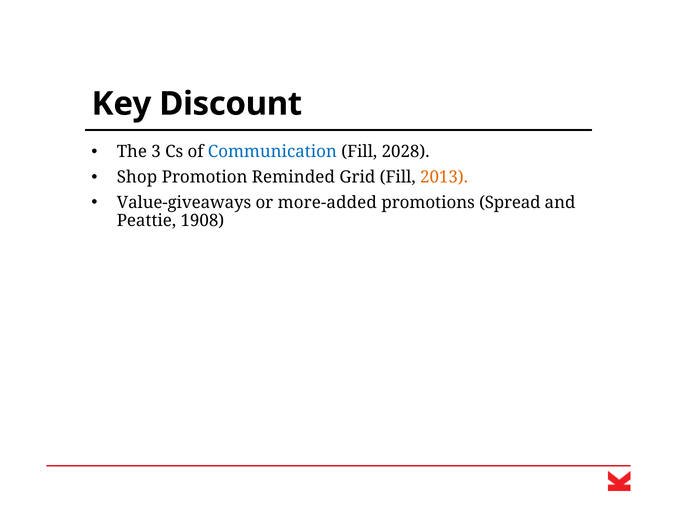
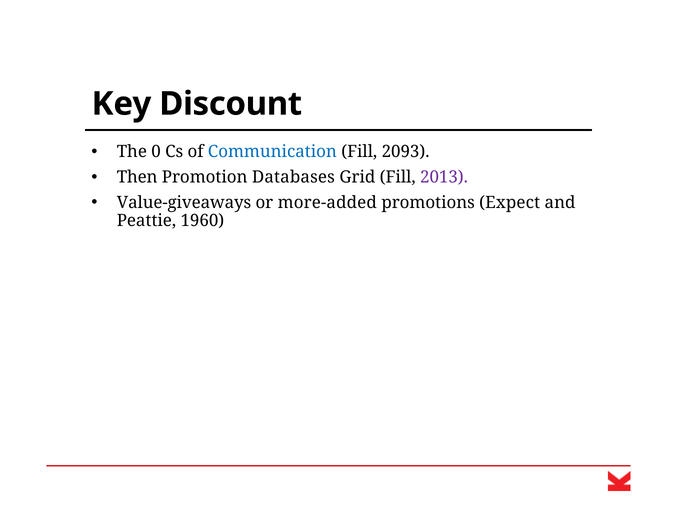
3: 3 -> 0 (156, 152)
2028: 2028 -> 2093 (406, 152)
Shop: Shop -> Then (137, 177)
Reminded: Reminded -> Databases (293, 177)
2013 colour: orange -> purple (444, 177)
Spread: Spread -> Expect (510, 202)
1908: 1908 -> 1960 (202, 221)
